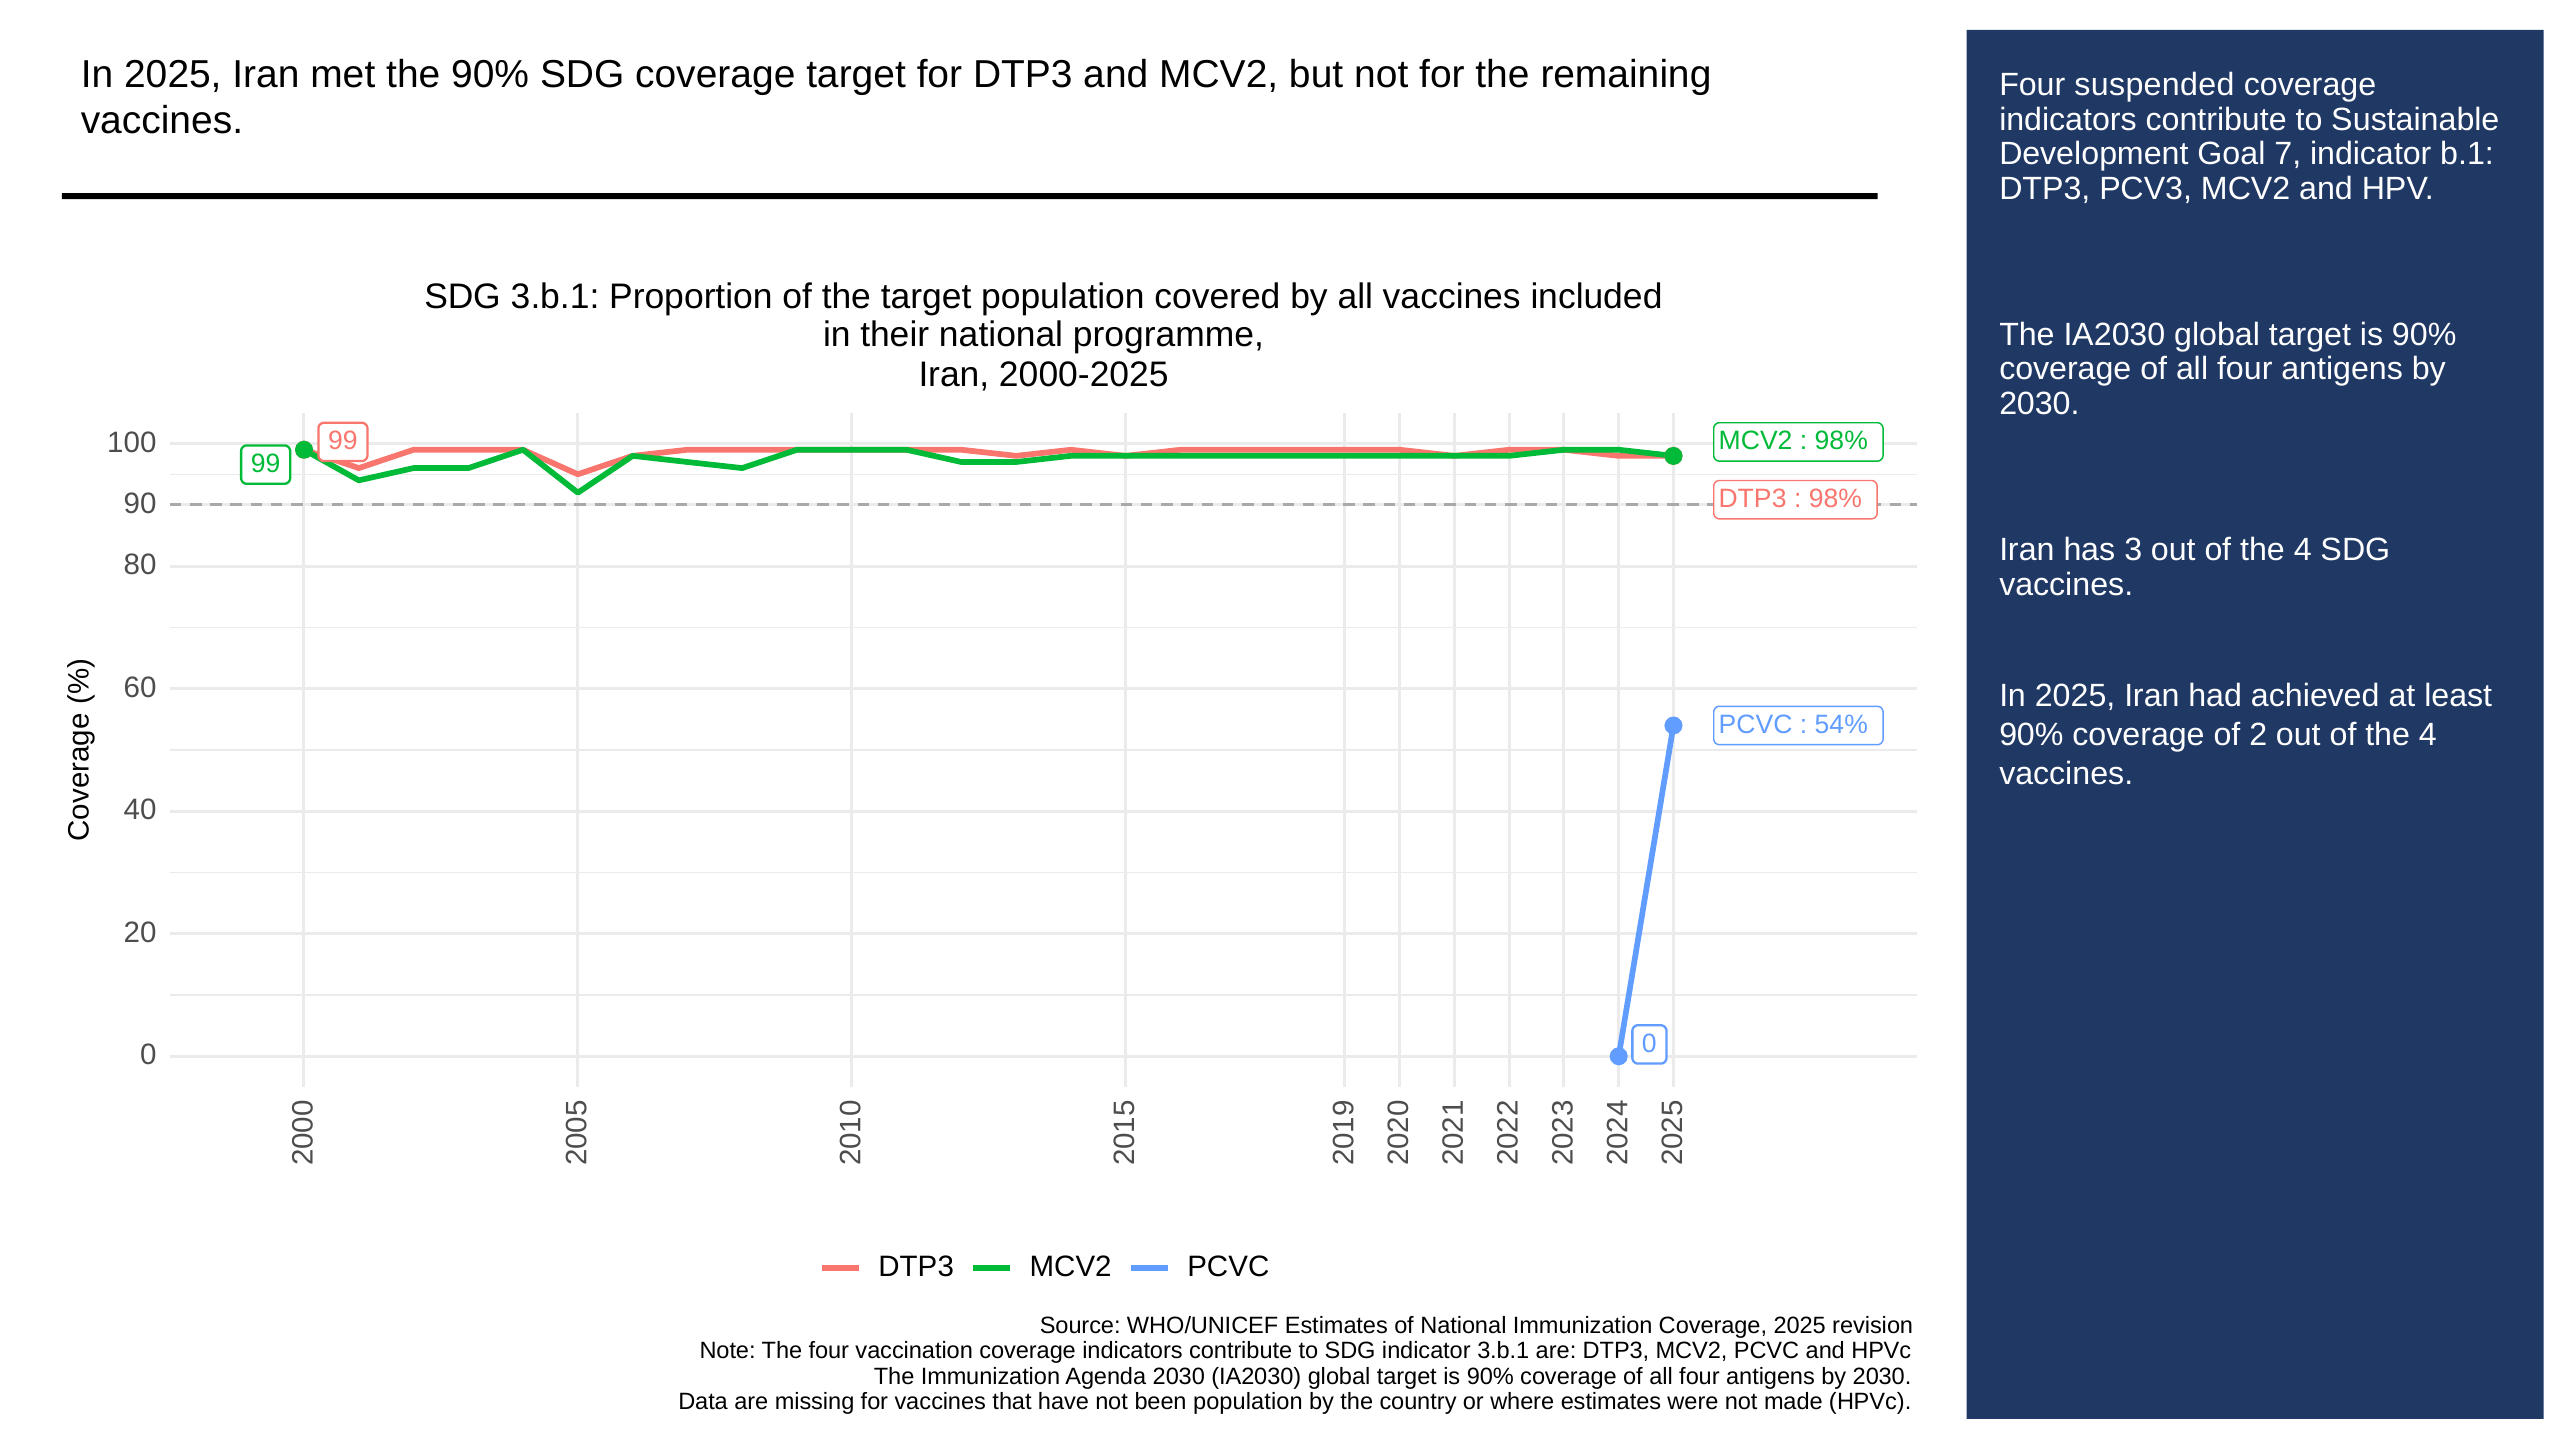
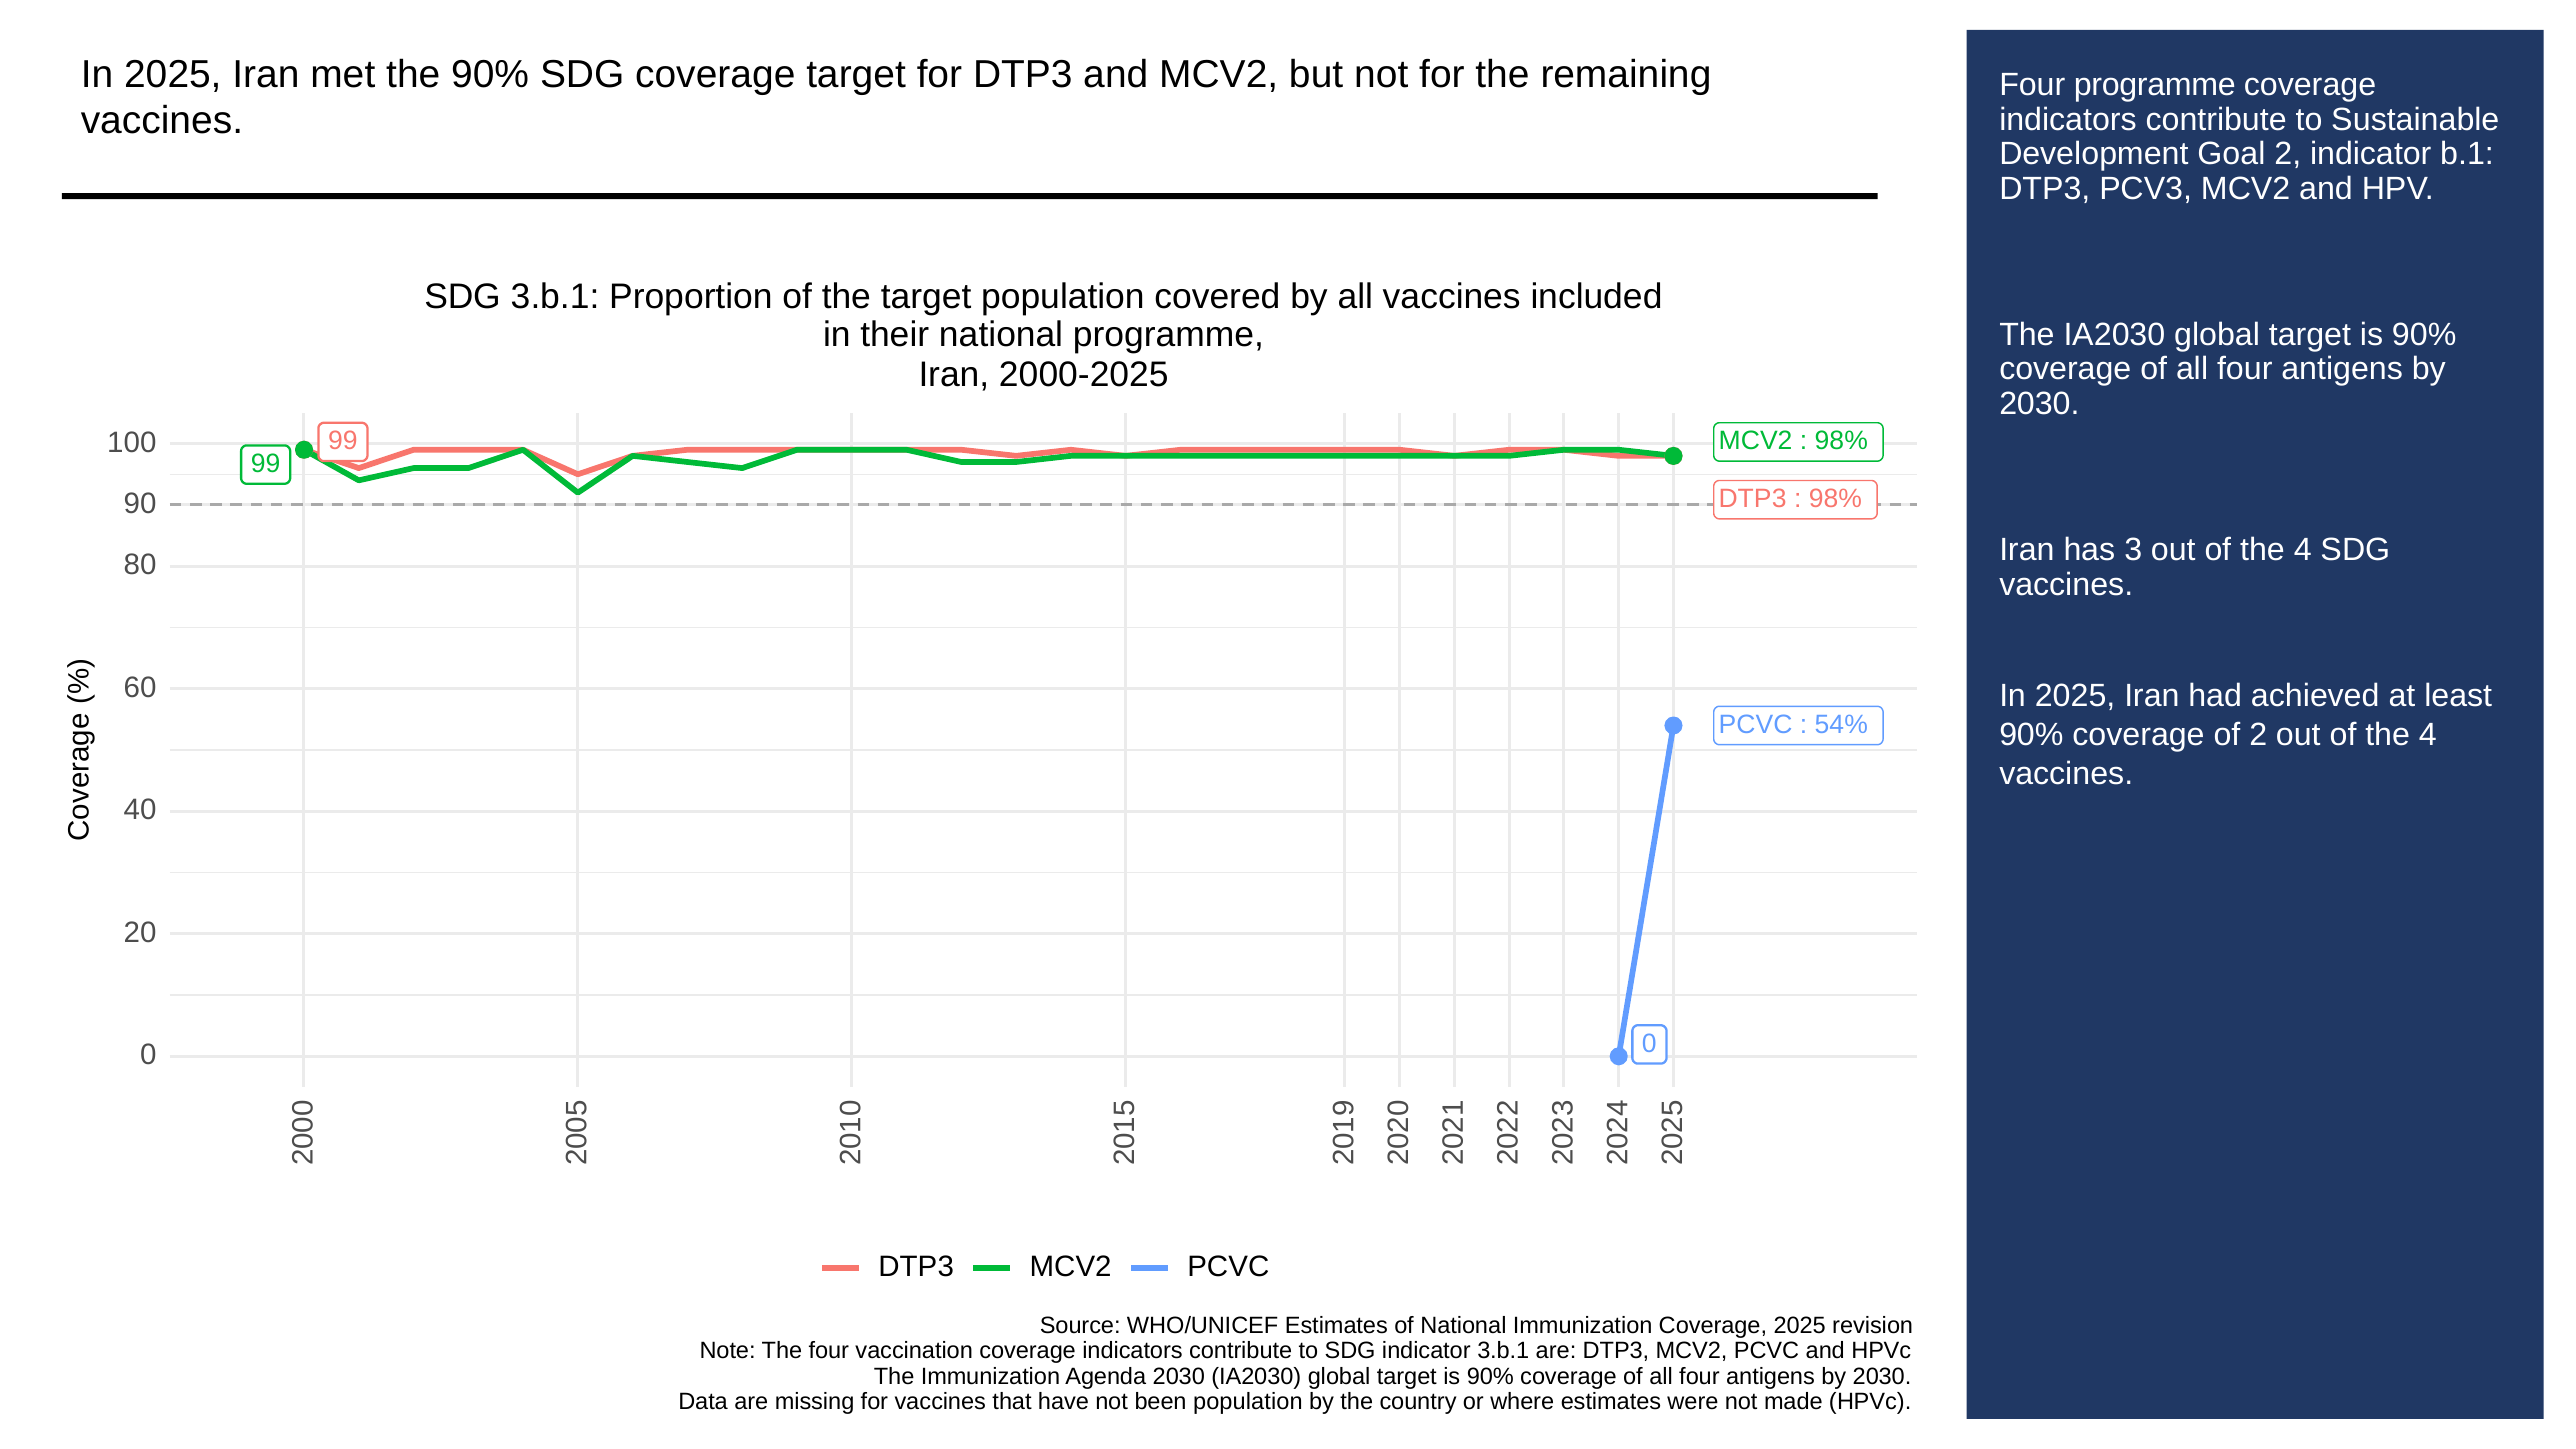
Four suspended: suspended -> programme (2155, 85)
Goal 7: 7 -> 2 (2288, 154)
